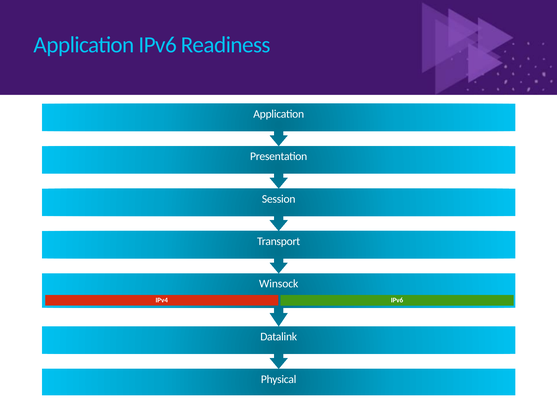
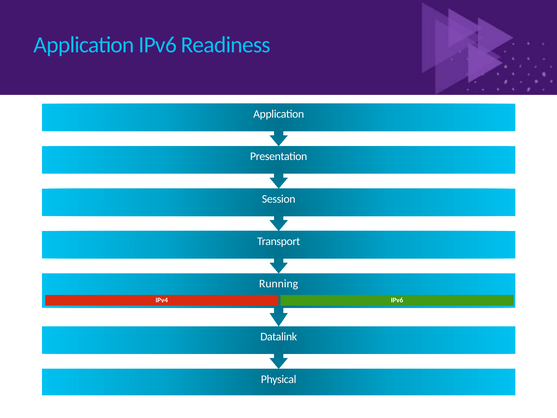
Winsock: Winsock -> Running (279, 284)
